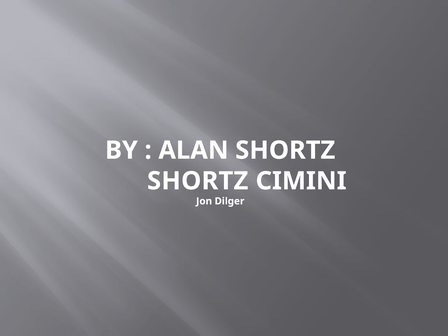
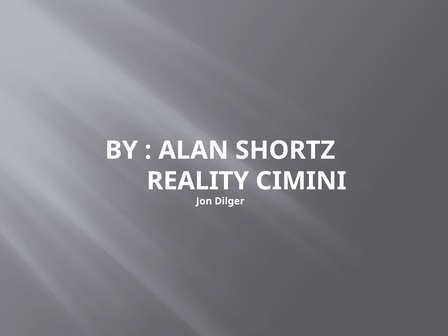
SHORTZ: SHORTZ -> REALITY (198, 181)
